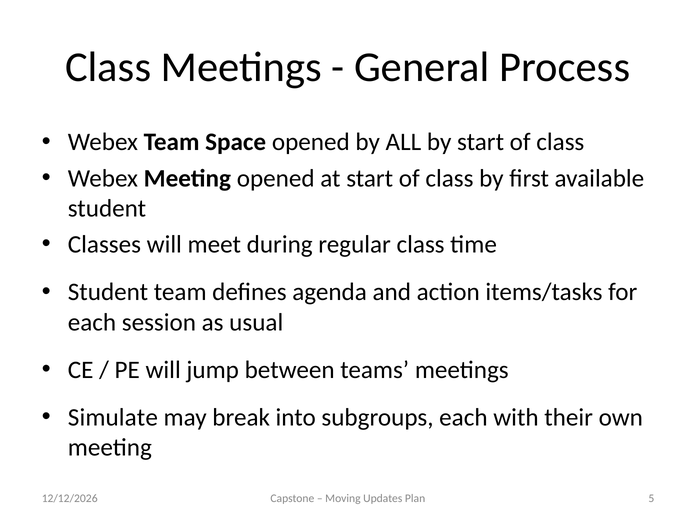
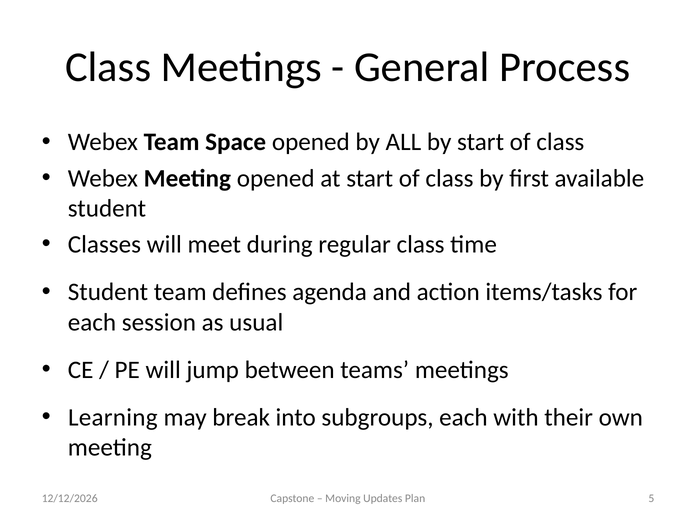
Simulate: Simulate -> Learning (113, 417)
